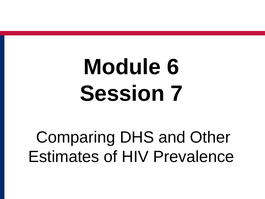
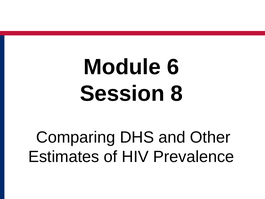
7: 7 -> 8 (177, 93)
